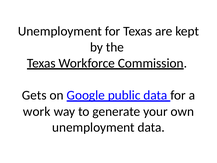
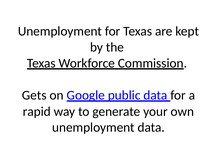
work: work -> rapid (37, 111)
